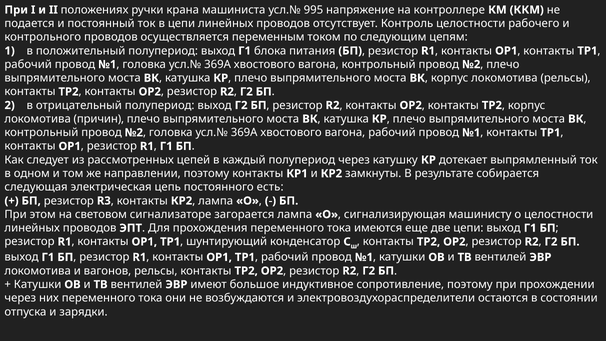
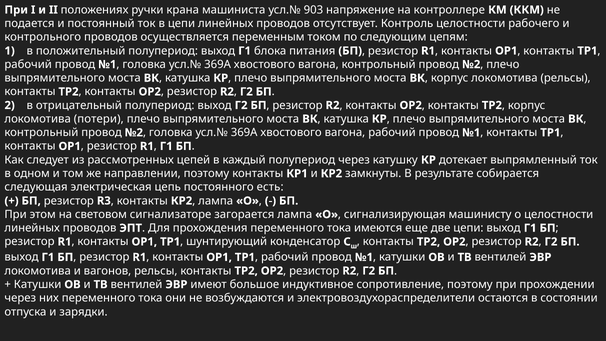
995: 995 -> 903 (313, 10)
причин: причин -> потери (99, 119)
